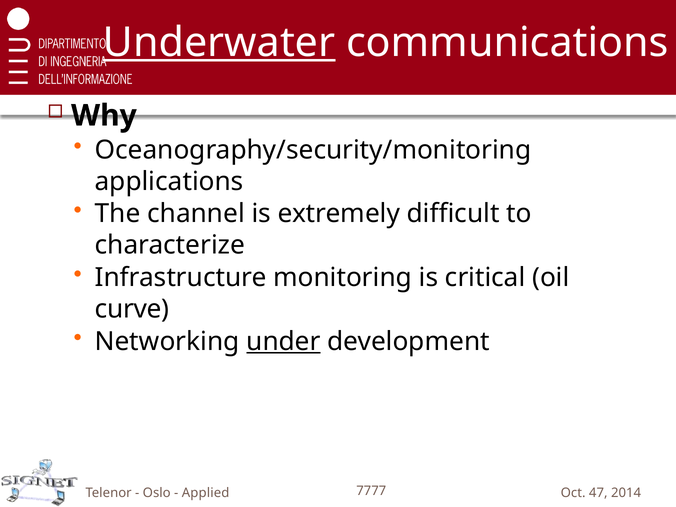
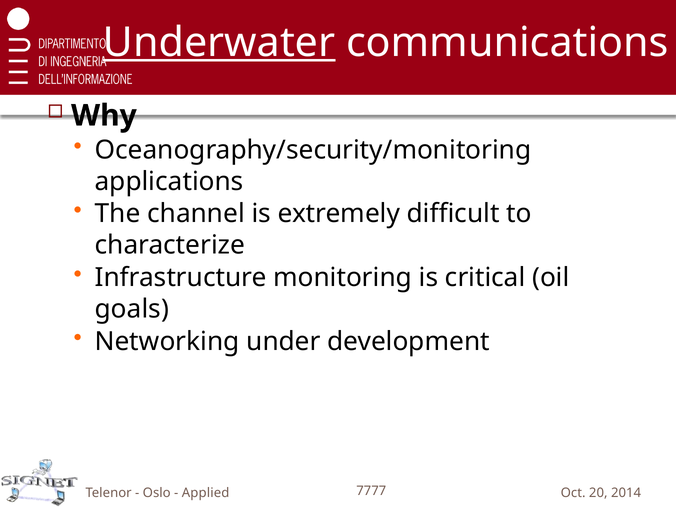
curve: curve -> goals (132, 309)
under underline: present -> none (283, 341)
47: 47 -> 20 (598, 493)
